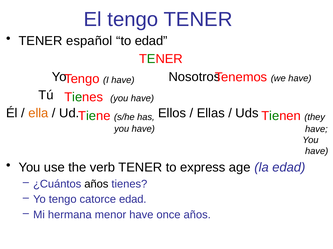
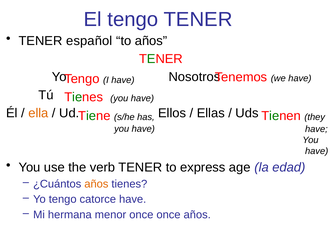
to edad: edad -> años (151, 41)
años colour: black -> orange (96, 184)
catorce edad: edad -> have (133, 200)
menor have: have -> once (141, 215)
